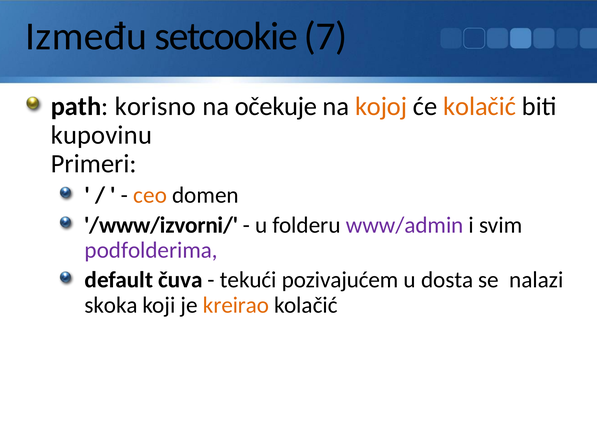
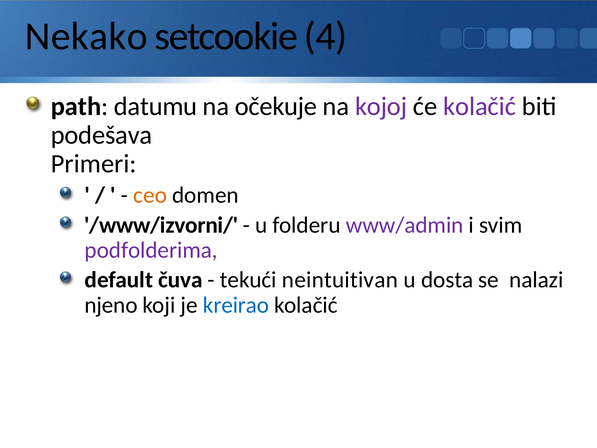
Između: Između -> Nekako (86, 36)
7: 7 -> 4 (325, 36)
korisno: korisno -> datumu (156, 106)
kojoj colour: orange -> purple (381, 106)
kolačić colour: orange -> purple (480, 106)
kupovinu: kupovinu -> podešava (102, 135)
pozivajućem: pozivajućem -> neintuitivan (340, 280)
skoka: skoka -> njeno (111, 305)
kreirao colour: orange -> blue (236, 305)
